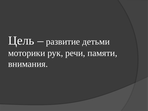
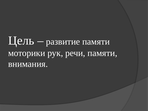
развитие детьми: детьми -> памяти (96, 42)
